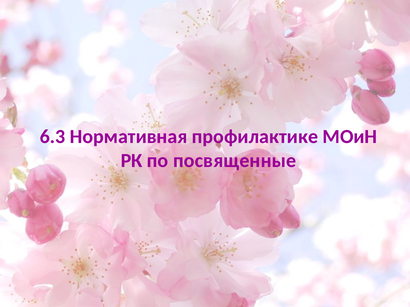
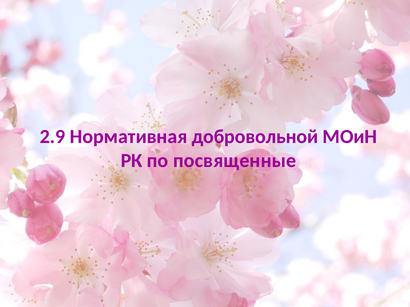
6.3: 6.3 -> 2.9 (53, 137)
профилактике: профилактике -> добровольной (255, 137)
